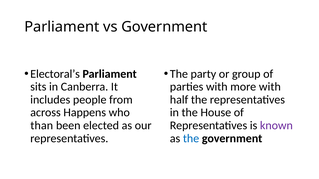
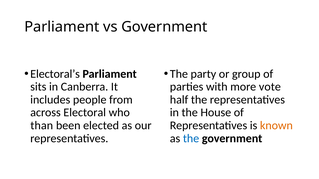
more with: with -> vote (270, 87)
Happens: Happens -> Electoral (85, 113)
known colour: purple -> orange (276, 126)
